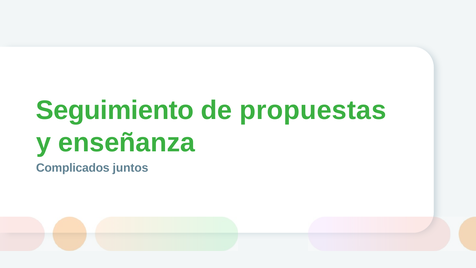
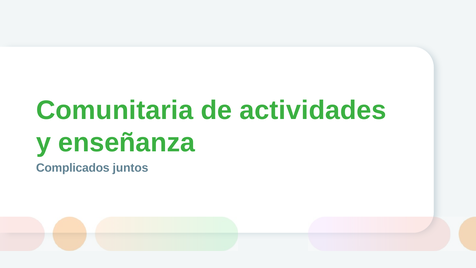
Seguimiento: Seguimiento -> Comunitaria (115, 110)
propuestas: propuestas -> actividades (313, 110)
